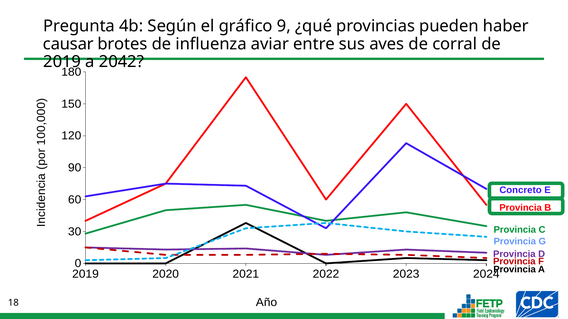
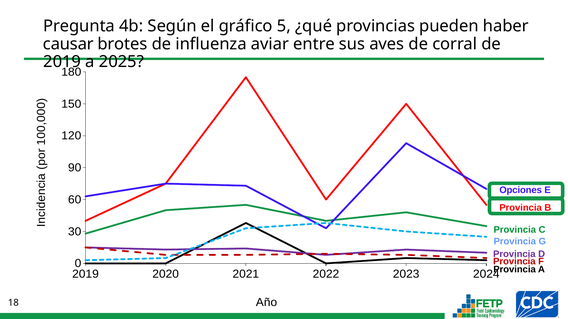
9: 9 -> 5 (284, 26)
2042: 2042 -> 2025 (121, 62)
Concreto: Concreto -> Opciones (521, 190)
